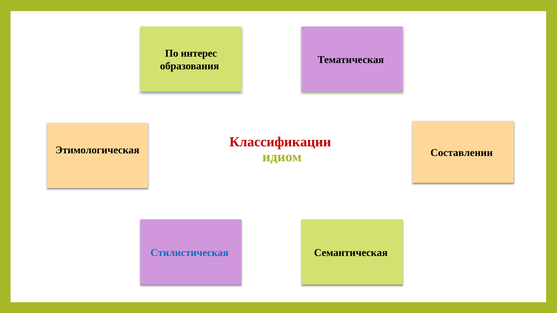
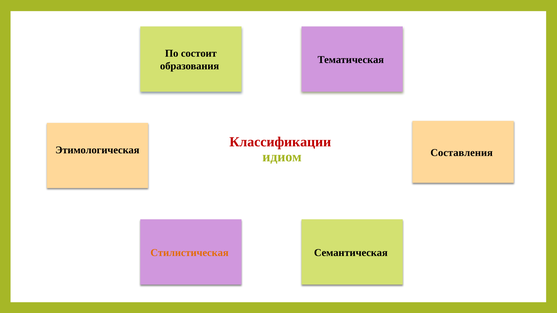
интерес: интерес -> состоит (199, 54)
Составлении: Составлении -> Составления (462, 153)
Стилистическая colour: blue -> orange (190, 253)
